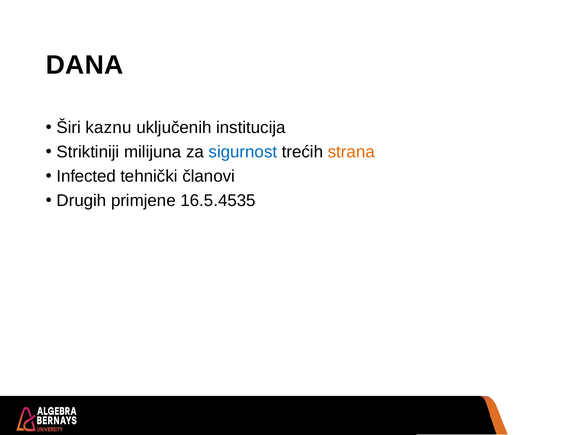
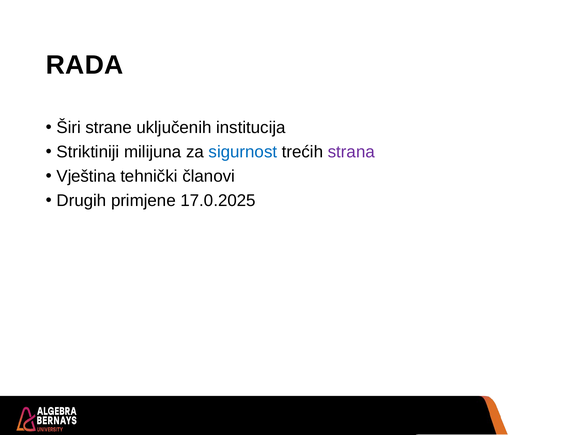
DANA: DANA -> RADA (85, 65)
kaznu: kaznu -> strane (109, 128)
strana colour: orange -> purple (351, 152)
Infected: Infected -> Vještina (86, 176)
16.5.4535: 16.5.4535 -> 17.0.2025 (218, 201)
